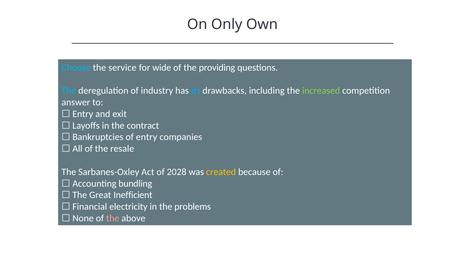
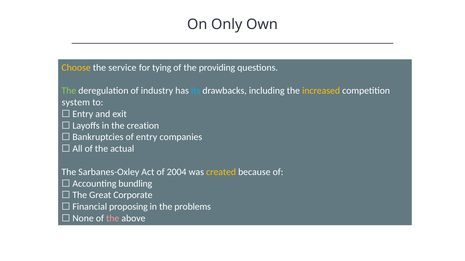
Choose colour: light blue -> yellow (76, 68)
wide: wide -> tying (162, 68)
The colour: light blue -> light green (69, 91)
increased colour: light green -> yellow (321, 91)
answer: answer -> system (76, 103)
contract: contract -> creation (143, 126)
resale: resale -> actual (122, 149)
2028: 2028 -> 2004 (177, 172)
Inefficient: Inefficient -> Corporate (133, 196)
electricity: electricity -> proposing (128, 207)
